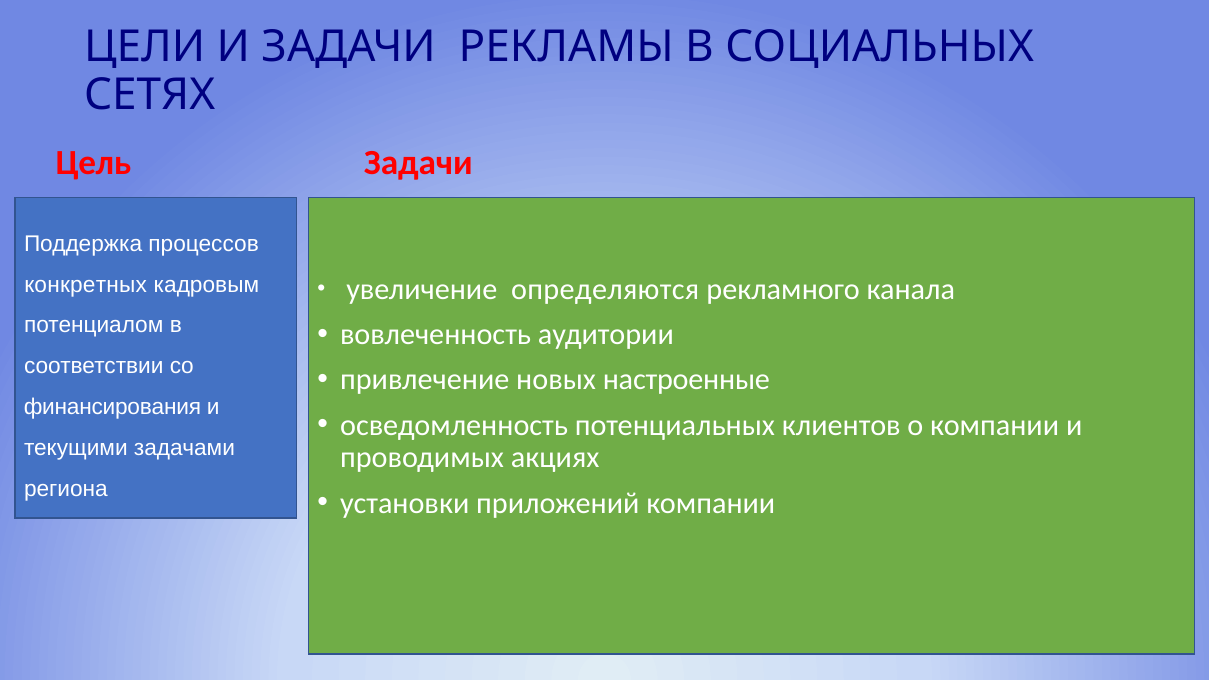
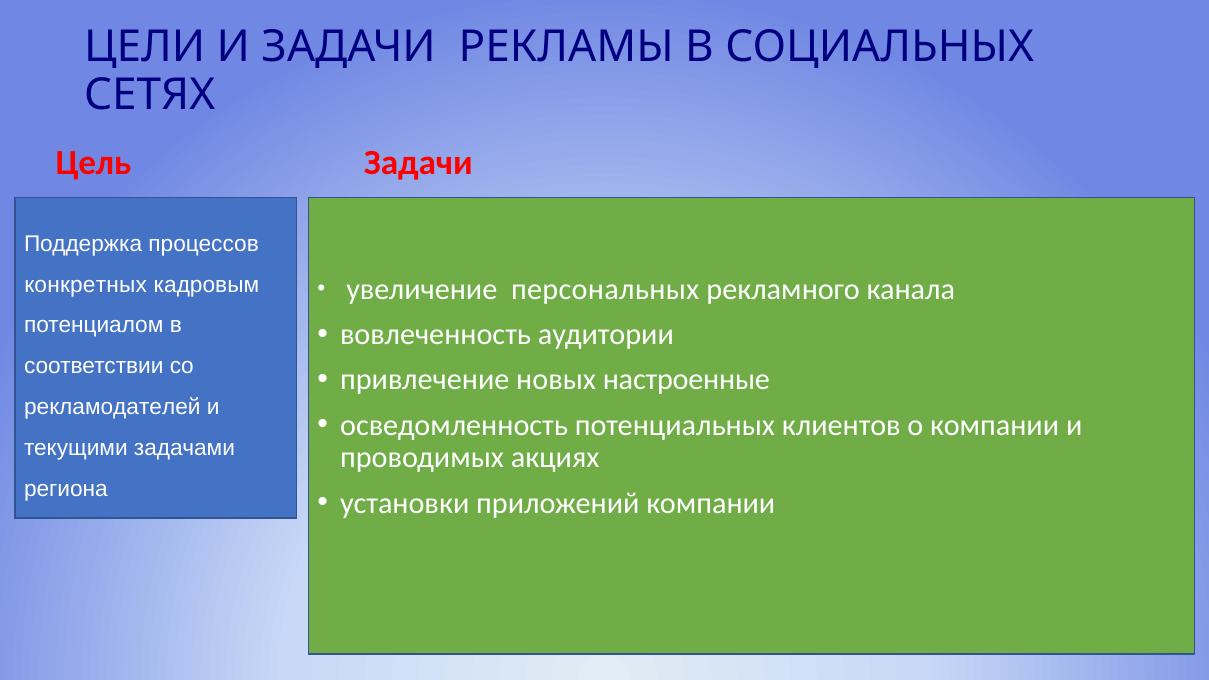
определяются: определяются -> персональных (605, 290)
финансирования: финансирования -> рекламодателей (112, 407)
